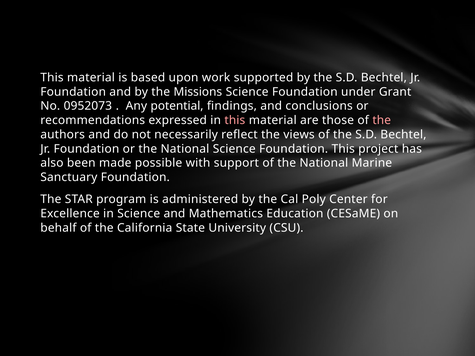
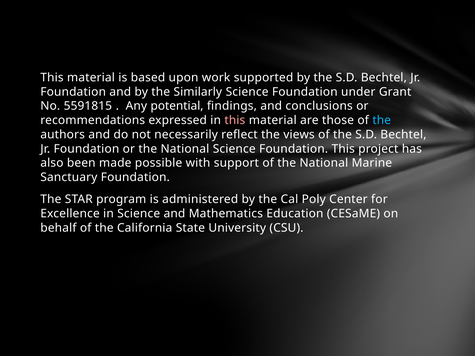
Missions: Missions -> Similarly (198, 92)
0952073: 0952073 -> 5591815 (88, 106)
the colour: pink -> light blue (382, 120)
